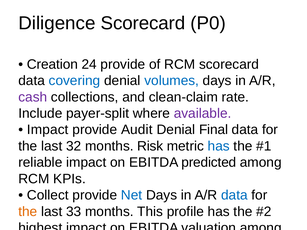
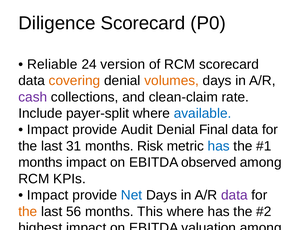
Creation: Creation -> Reliable (52, 64)
24 provide: provide -> version (123, 64)
covering colour: blue -> orange (75, 81)
volumes colour: blue -> orange (172, 81)
available colour: purple -> blue (203, 114)
32: 32 -> 31 (74, 146)
reliable: reliable -> months (40, 163)
predicted: predicted -> observed (209, 163)
Collect: Collect -> Impact (48, 195)
data colour: blue -> purple (234, 195)
33: 33 -> 56 (74, 212)
This profile: profile -> where (185, 212)
